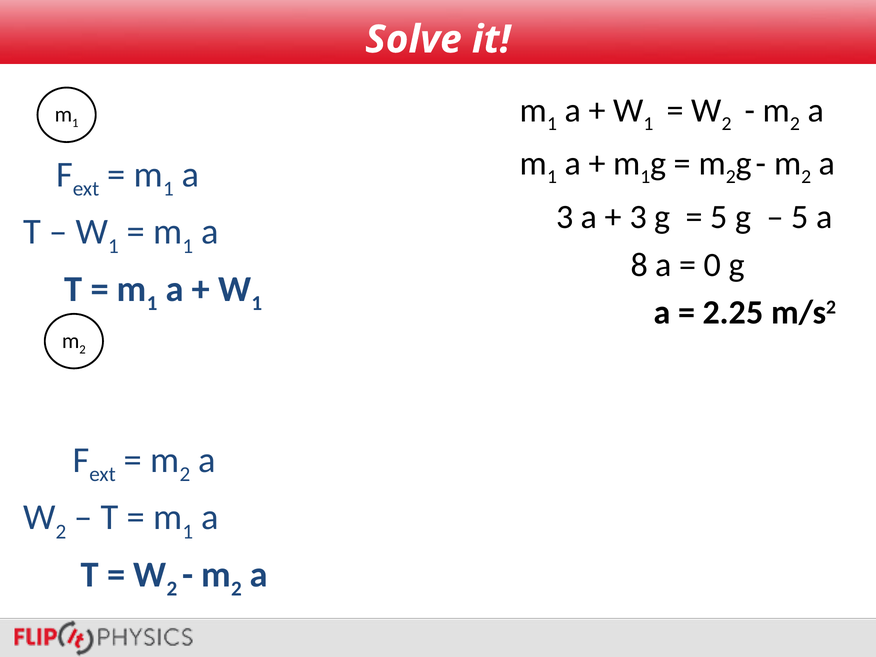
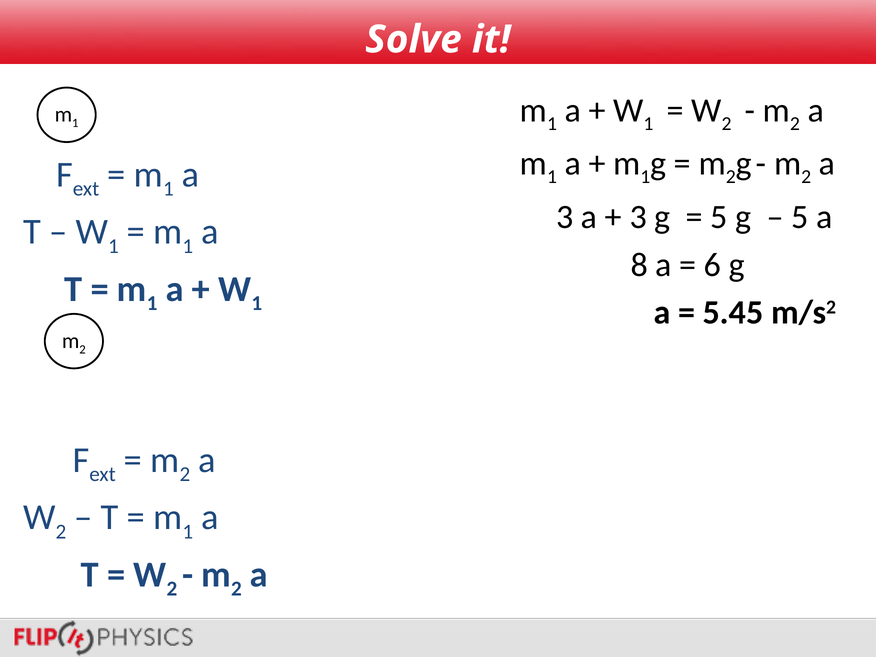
0: 0 -> 6 (713, 265)
2.25: 2.25 -> 5.45 (733, 312)
